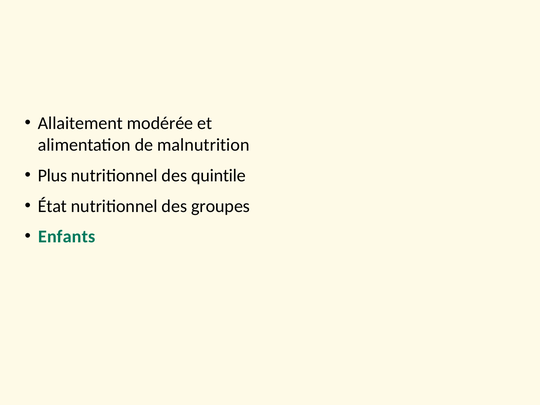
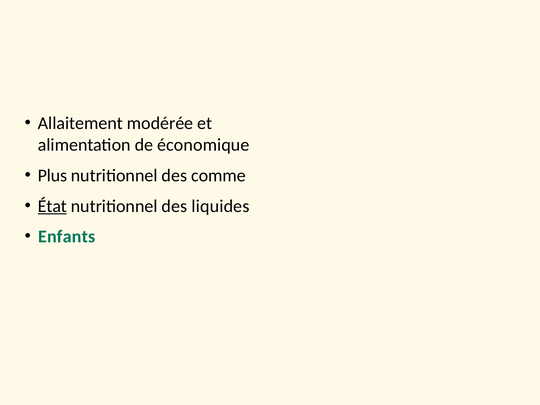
malnutrition: malnutrition -> économique (203, 145)
quintile: quintile -> comme (218, 175)
État underline: none -> present (52, 206)
groupes: groupes -> liquides (220, 206)
